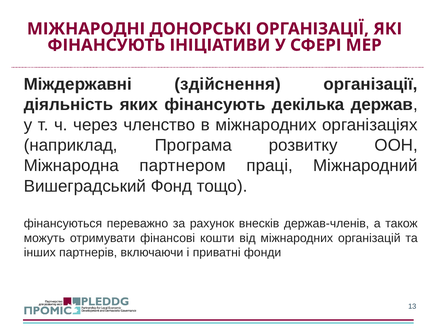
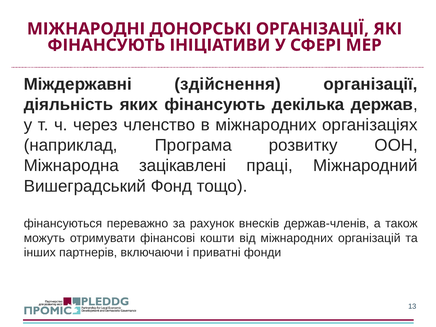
партнером: партнером -> зацікавлені (183, 166)
